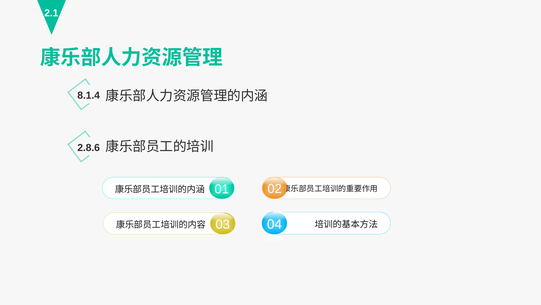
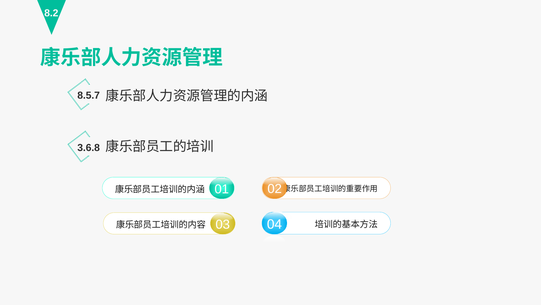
2.1: 2.1 -> 8.2 (51, 13)
8.1.4: 8.1.4 -> 8.5.7 (89, 95)
2.8.6: 2.8.6 -> 3.6.8 (89, 147)
